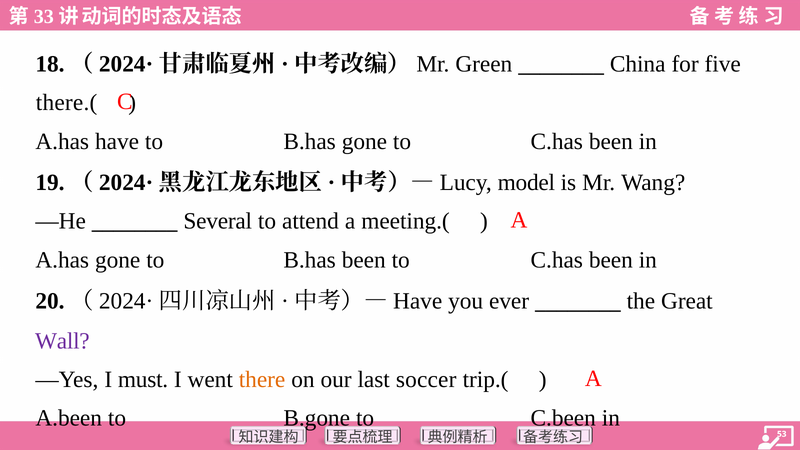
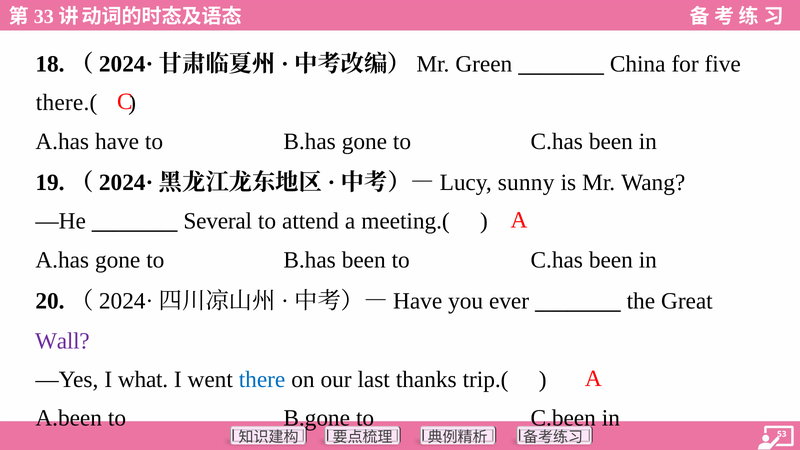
model: model -> sunny (526, 182)
must: must -> what (143, 379)
there colour: orange -> blue (262, 379)
soccer: soccer -> thanks (426, 379)
